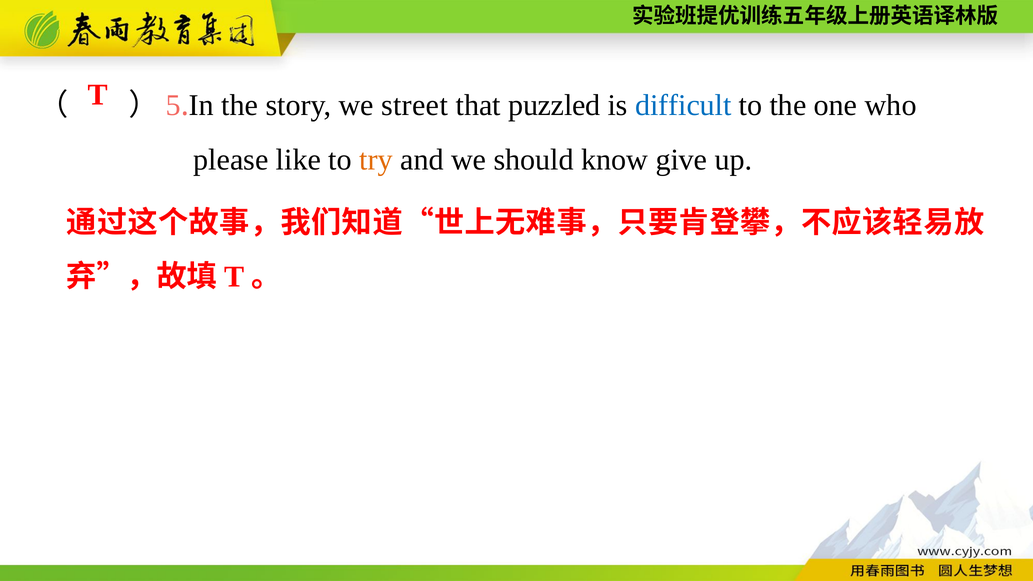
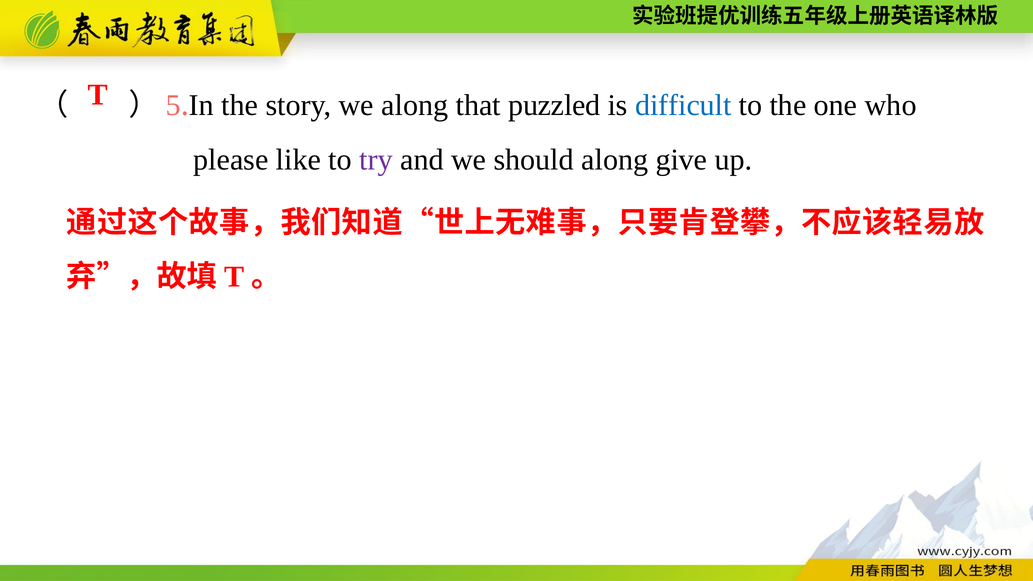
we street: street -> along (415, 105)
try colour: orange -> purple (376, 160)
should know: know -> along (615, 160)
